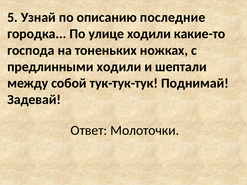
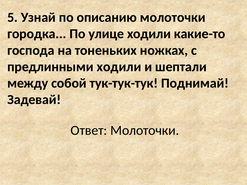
описанию последние: последние -> молоточки (173, 17)
